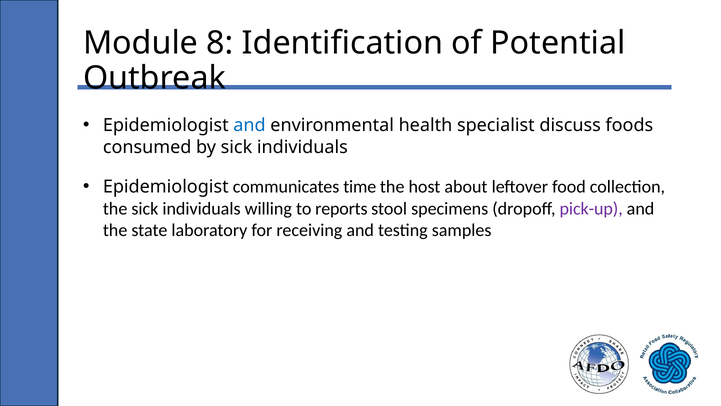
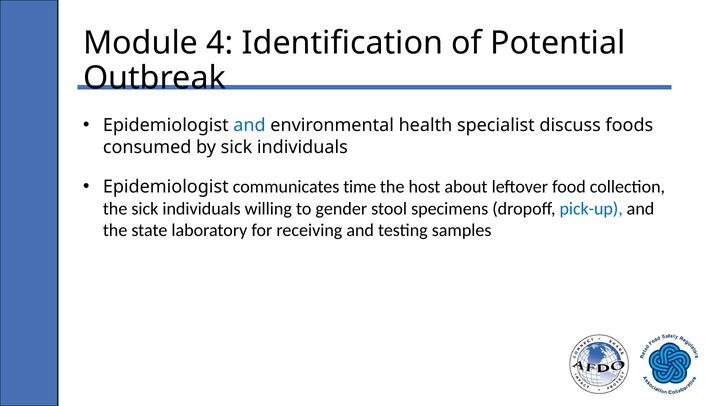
8: 8 -> 4 (220, 43)
reports: reports -> gender (341, 208)
pick-up colour: purple -> blue (591, 208)
